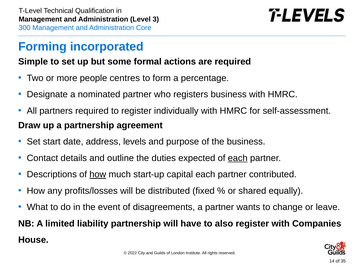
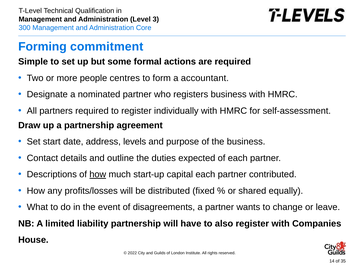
incorporated: incorporated -> commitment (107, 47)
percentage: percentage -> accountant (205, 78)
each underline: present -> none (238, 158)
